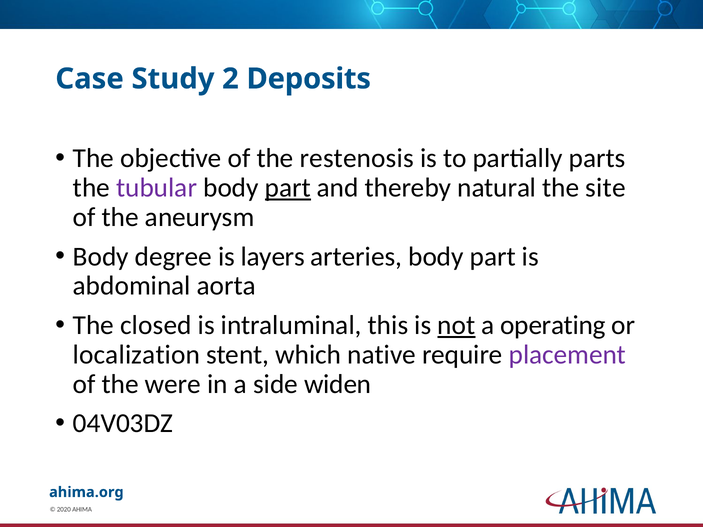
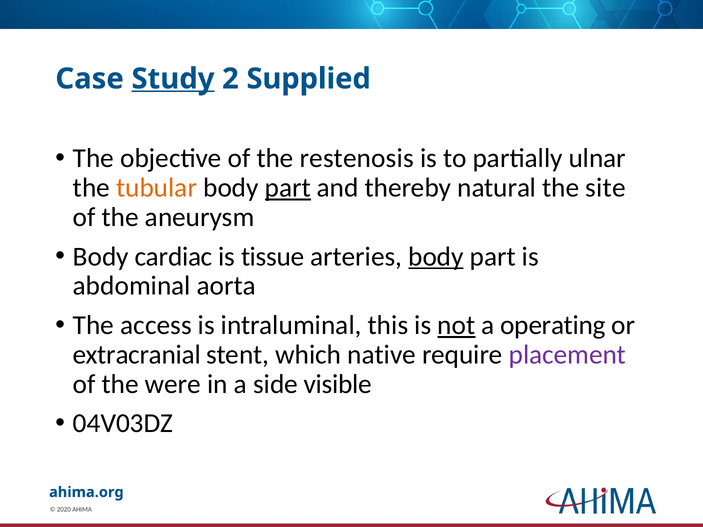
Study underline: none -> present (173, 79)
Deposits: Deposits -> Supplied (309, 79)
parts: parts -> ulnar (597, 158)
tubular colour: purple -> orange (157, 188)
degree: degree -> cardiac (174, 257)
layers: layers -> tissue (273, 257)
body underline: none -> present (436, 257)
closed: closed -> access (156, 325)
localization: localization -> extracranial (137, 355)
widen: widen -> visible (338, 384)
